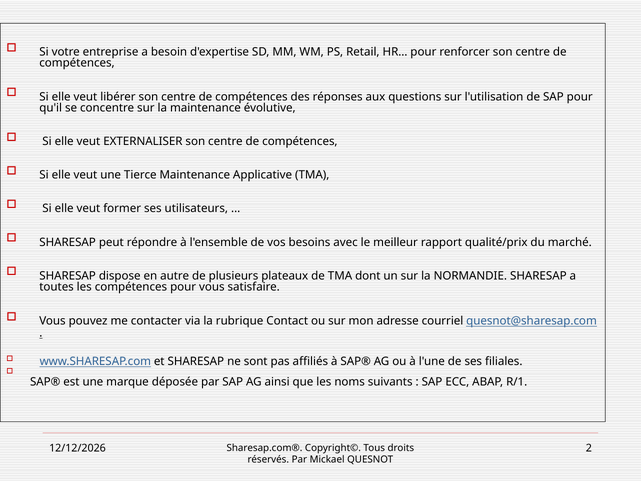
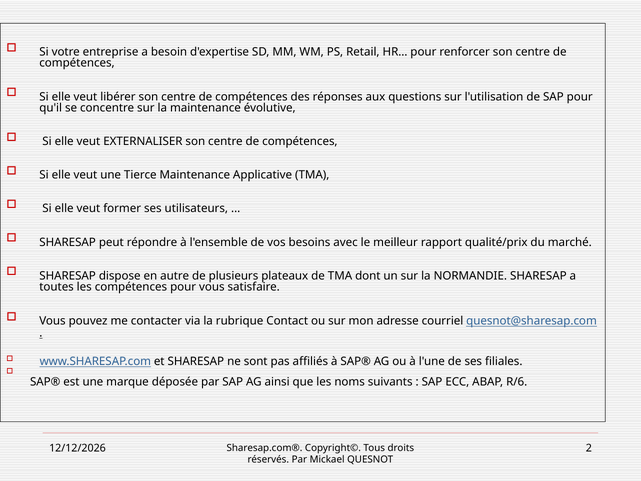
R/1: R/1 -> R/6 (517, 382)
